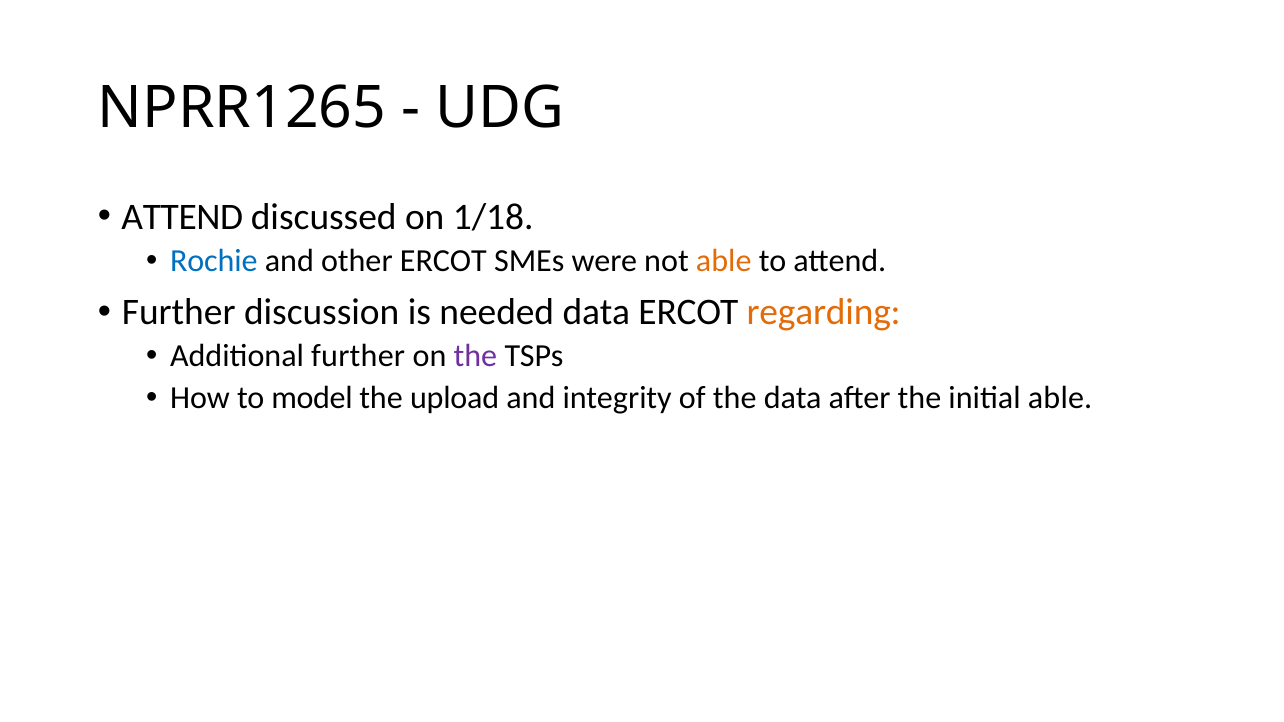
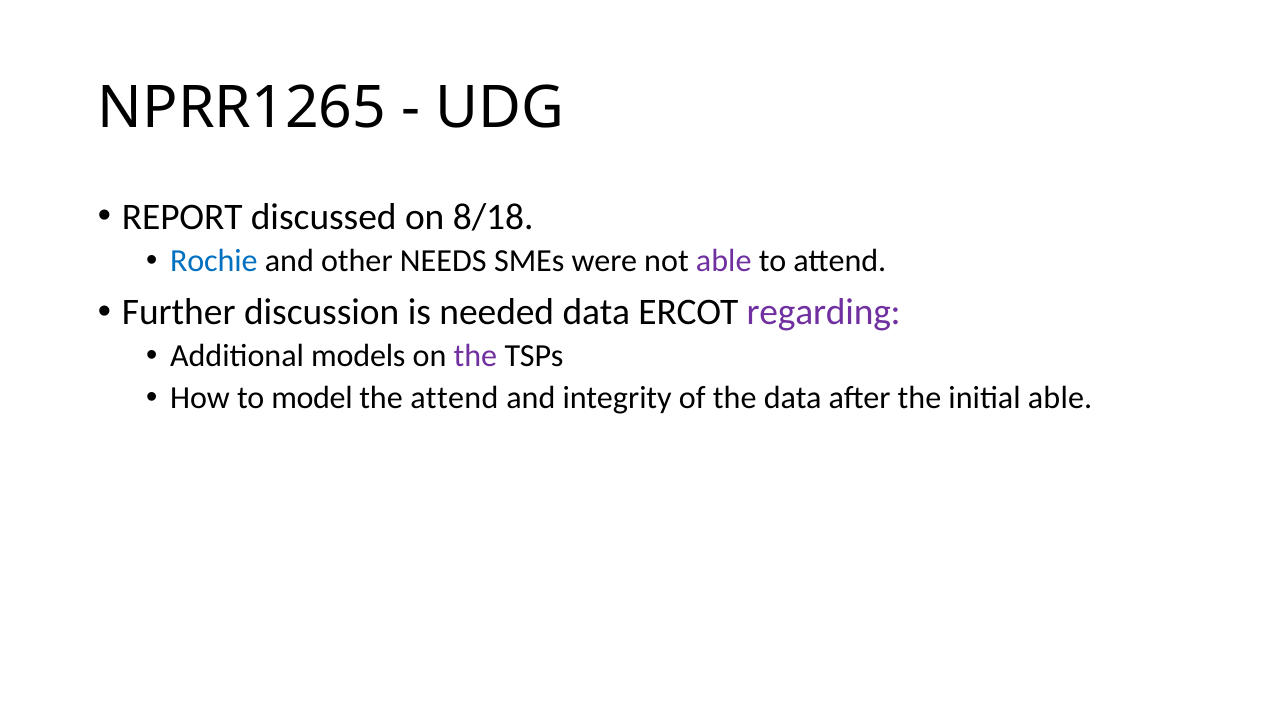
ATTEND: ATTEND -> REPORT (182, 217)
1/18: 1/18 -> 8/18 (493, 217)
other ERCOT: ERCOT -> NEEDS (443, 261)
able colour: orange -> purple (724, 261)
regarding colour: orange -> purple (824, 312)
Additional further: further -> models (358, 357)
the upload: upload -> attend (454, 398)
